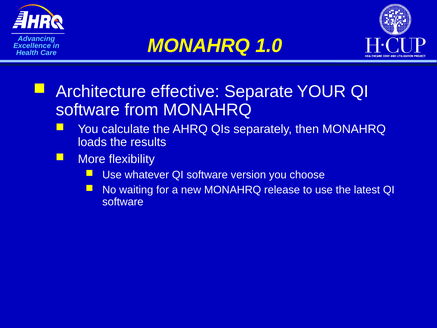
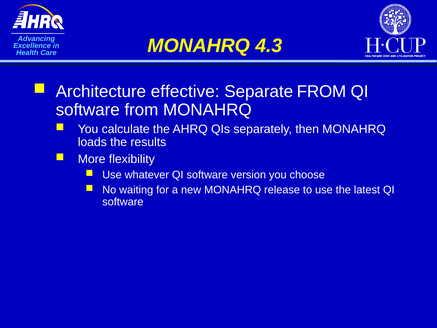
1.0: 1.0 -> 4.3 (269, 46)
Separate YOUR: YOUR -> FROM (321, 91)
